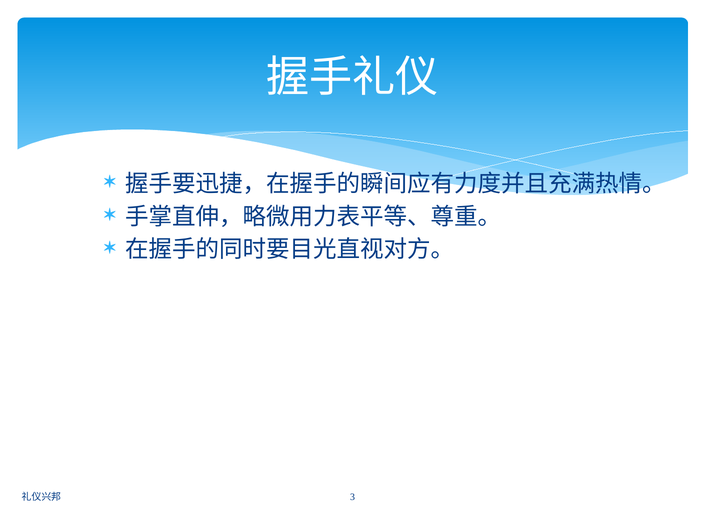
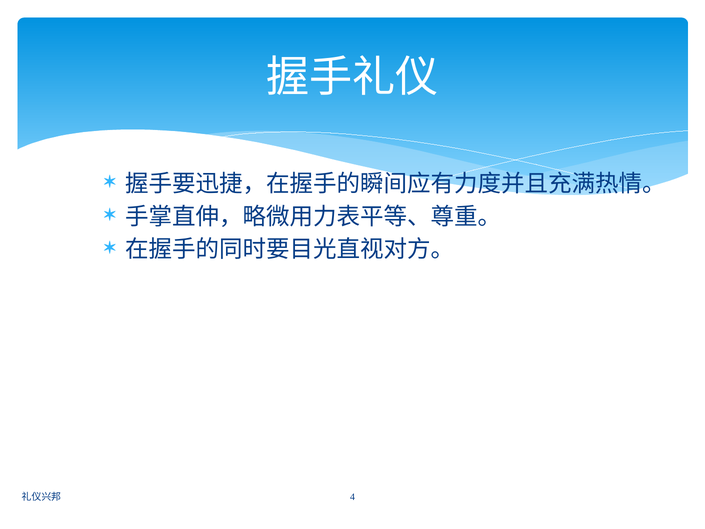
3: 3 -> 4 (353, 497)
